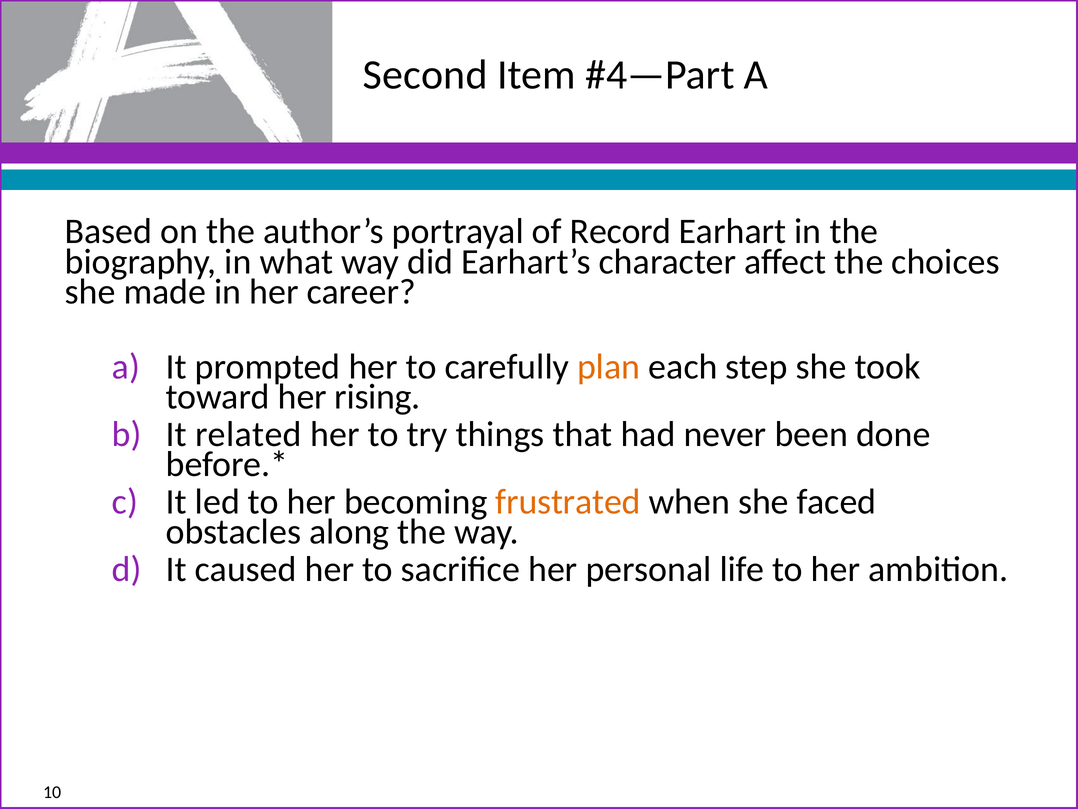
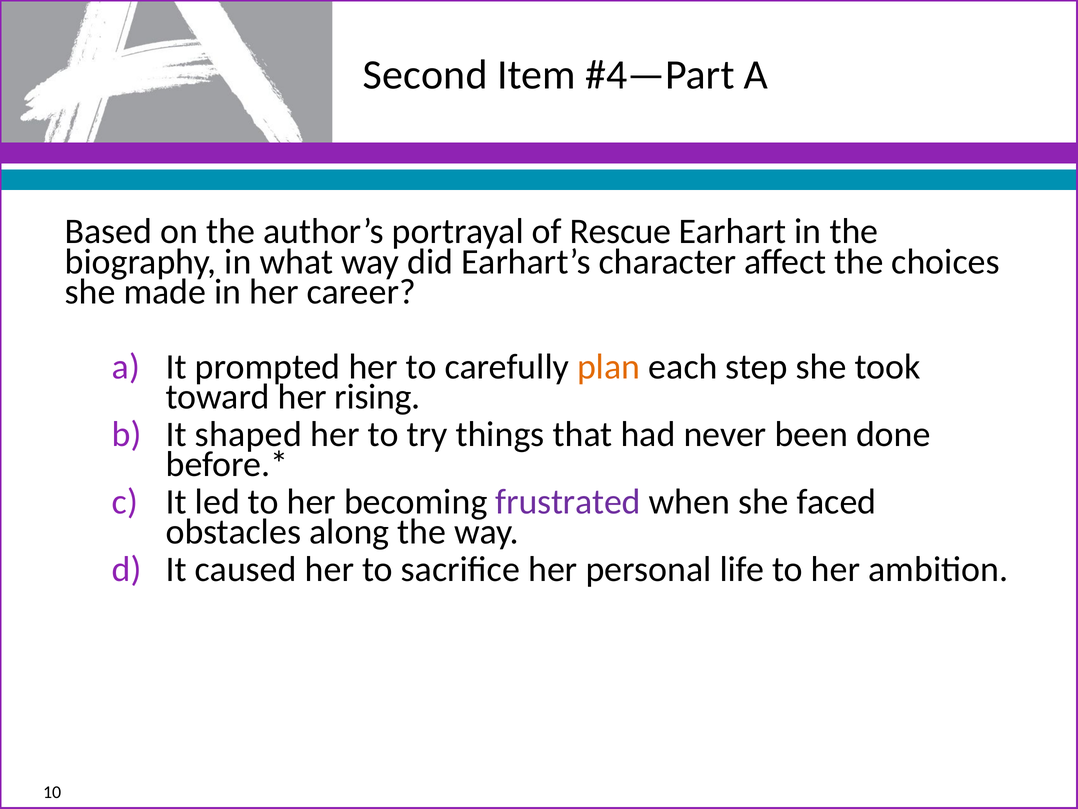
Record: Record -> Rescue (621, 231)
related: related -> shaped (248, 434)
frustrated colour: orange -> purple (568, 501)
